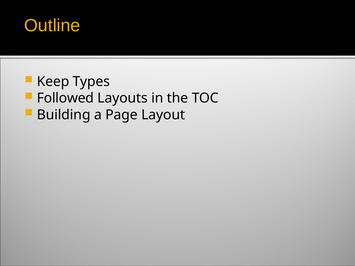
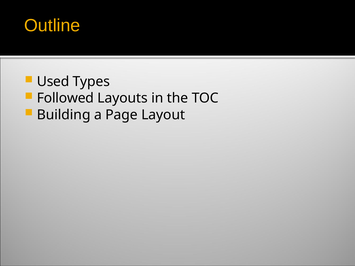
Keep: Keep -> Used (53, 82)
